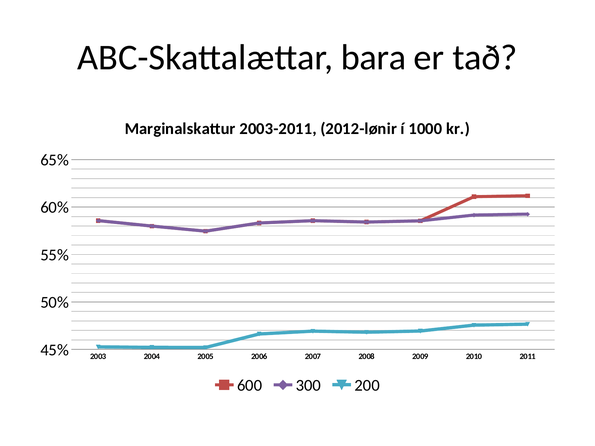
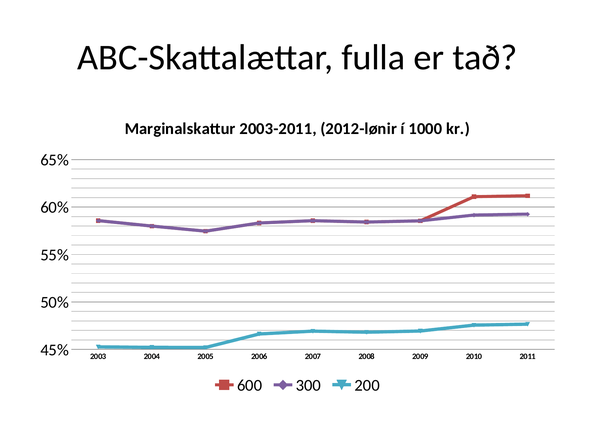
bara: bara -> fulla (373, 58)
